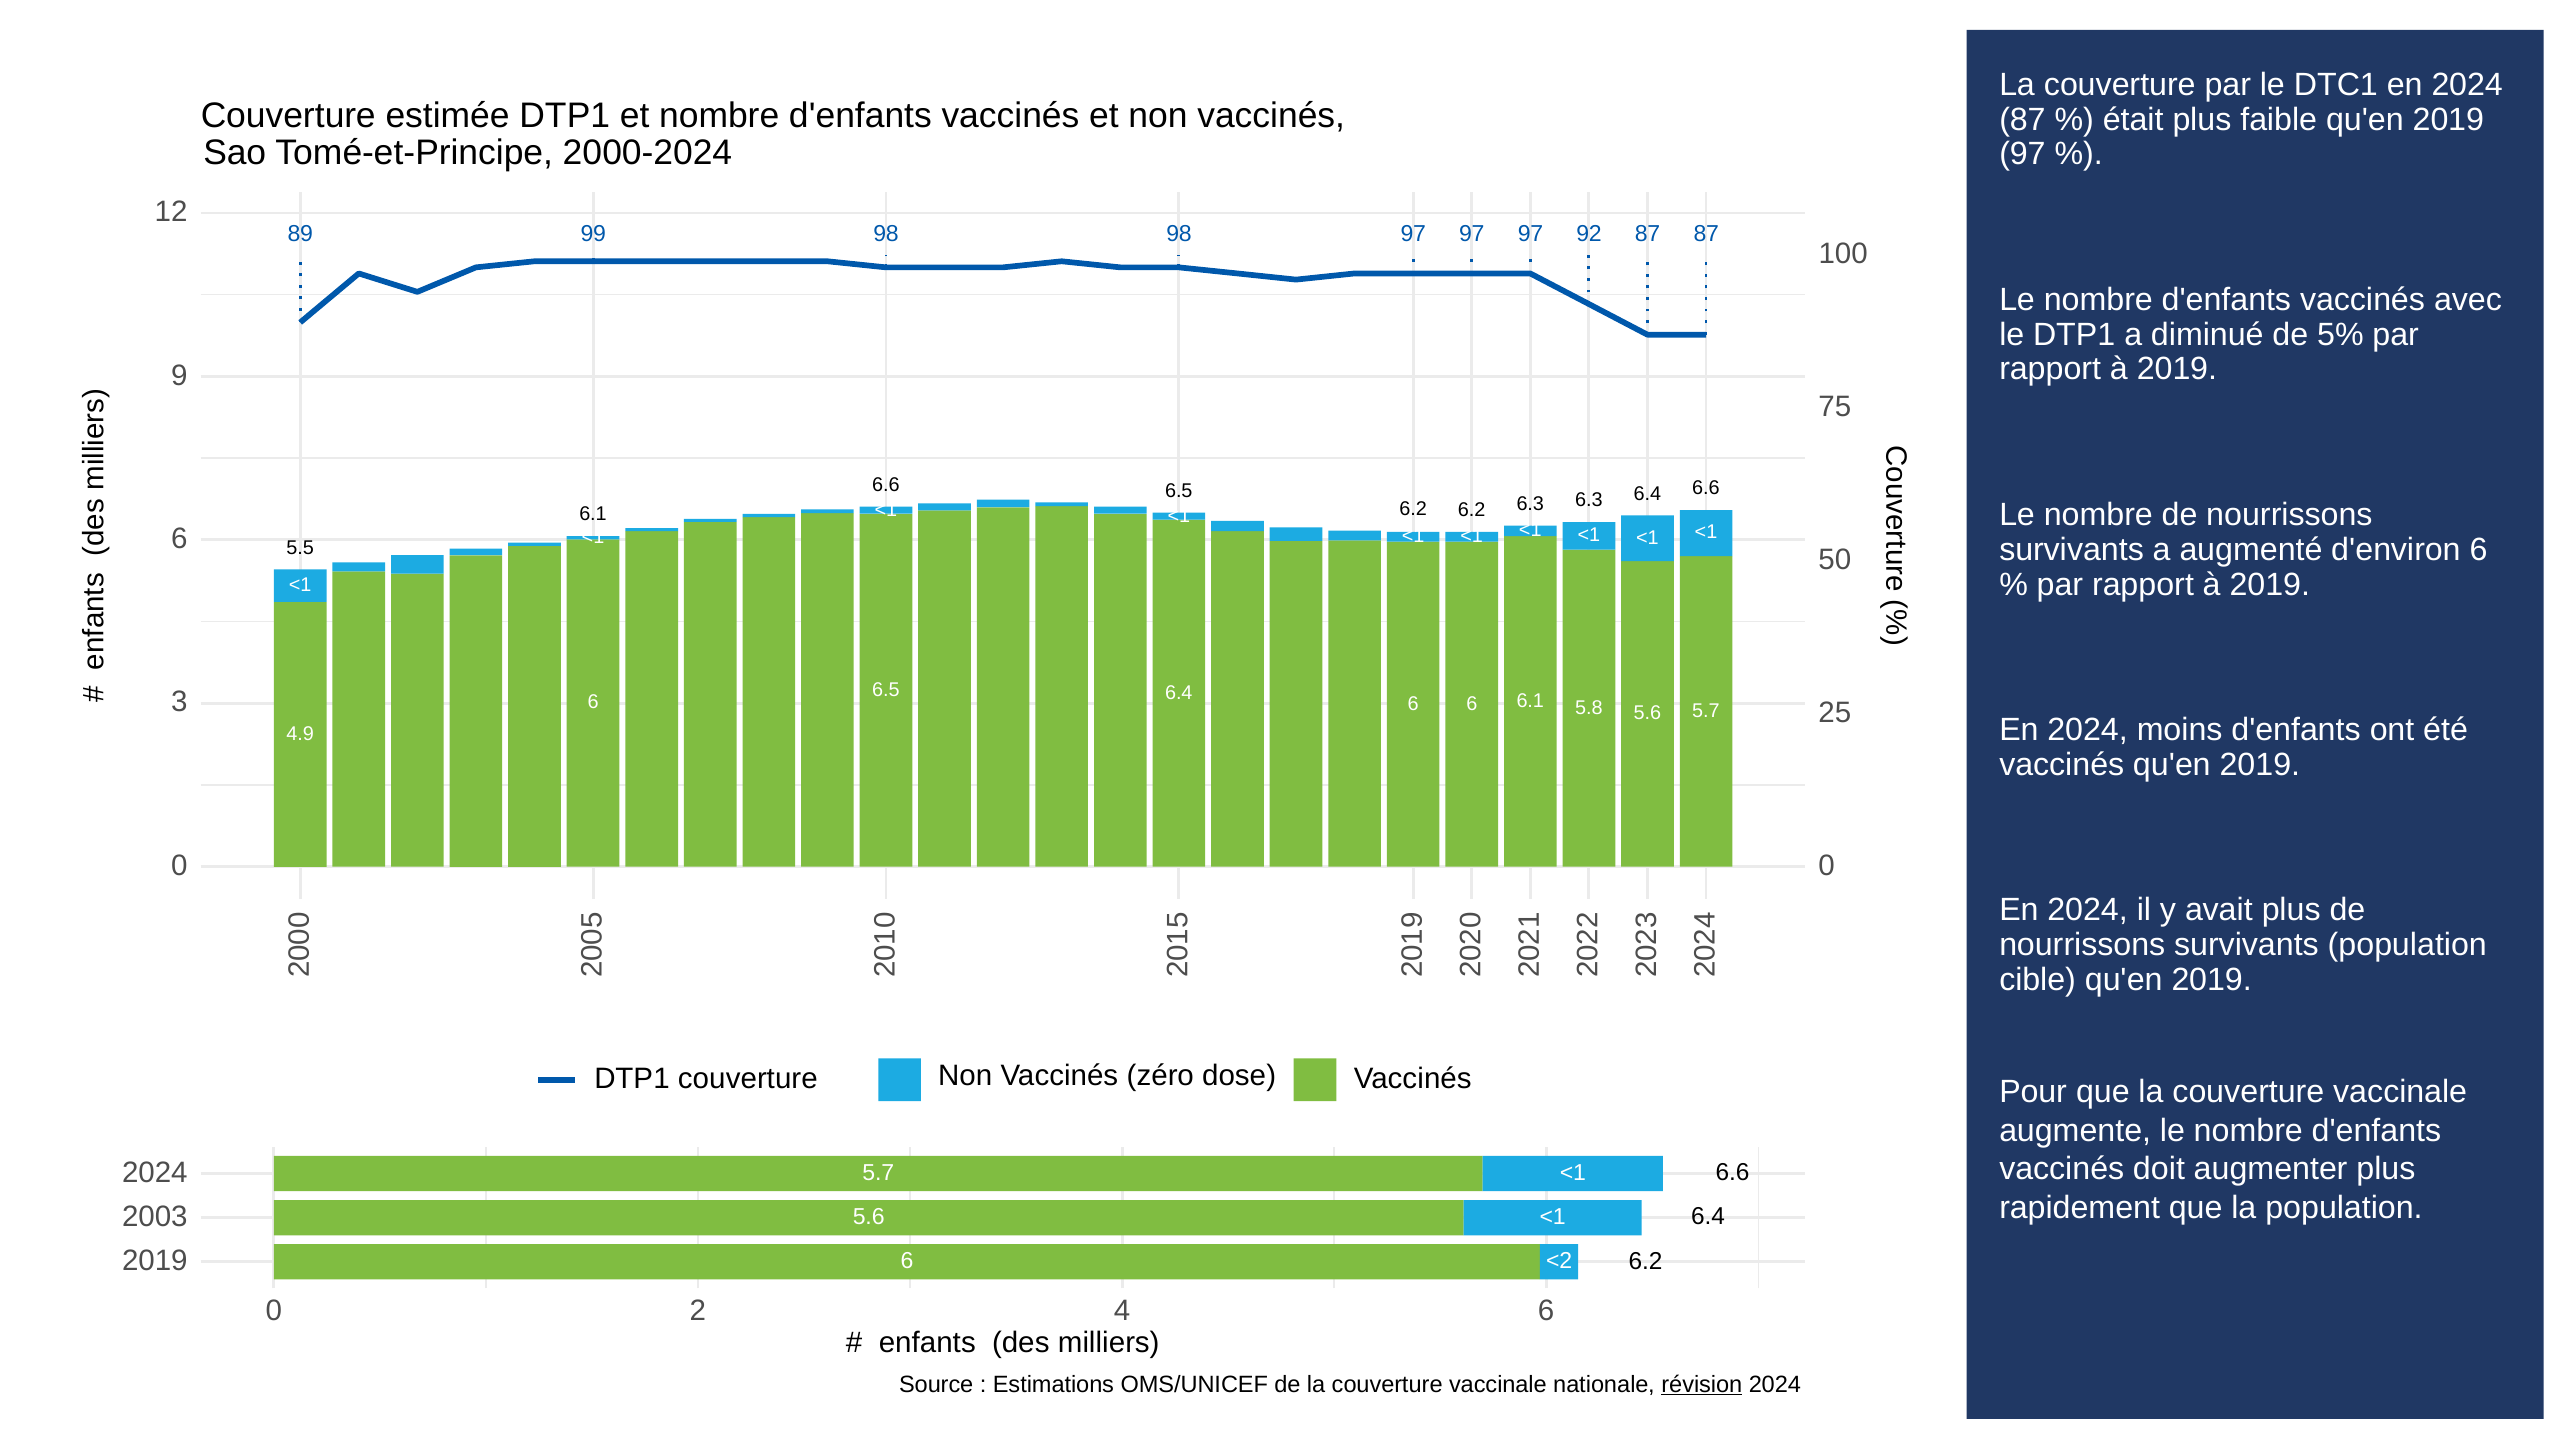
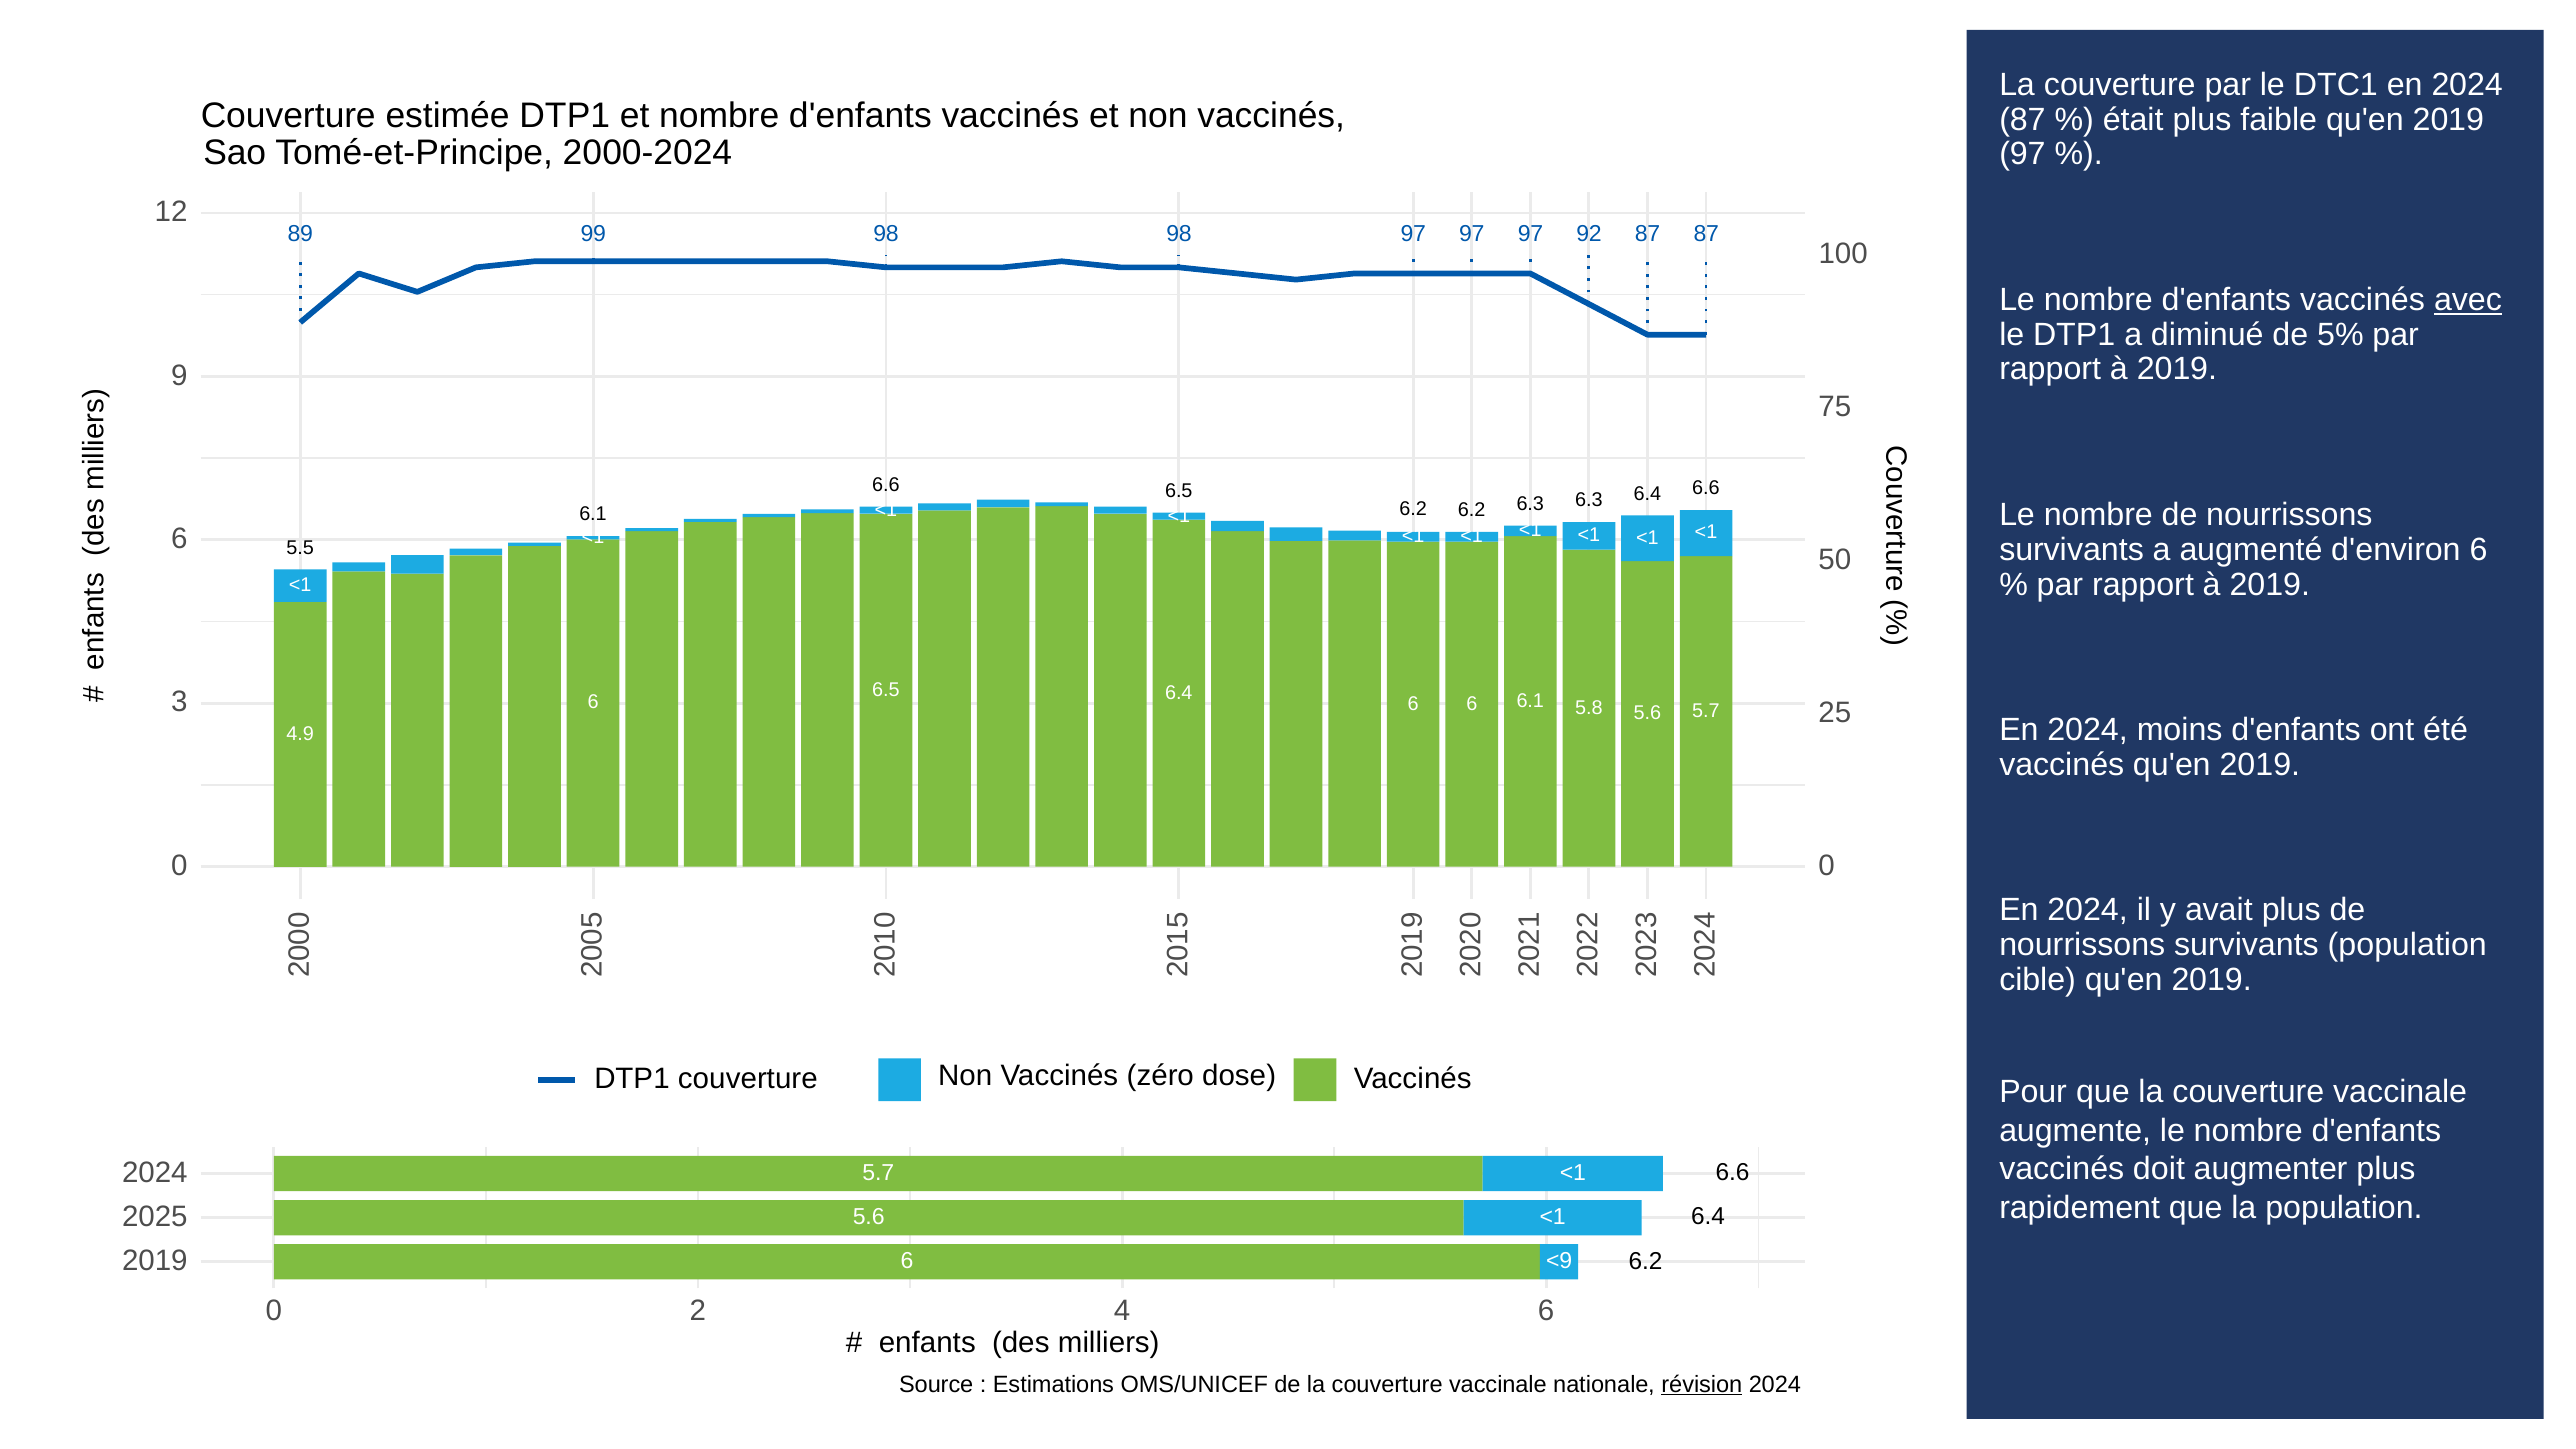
avec underline: none -> present (2468, 300)
2003: 2003 -> 2025 (155, 1217)
<2: <2 -> <9 (1559, 1261)
